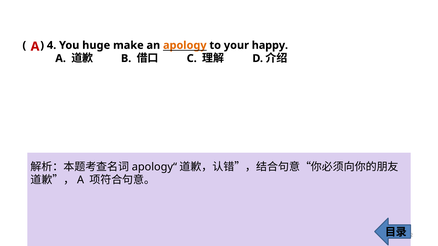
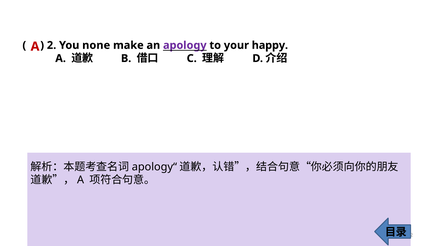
4: 4 -> 2 (52, 45)
huge: huge -> none (96, 45)
apology colour: orange -> purple (185, 45)
